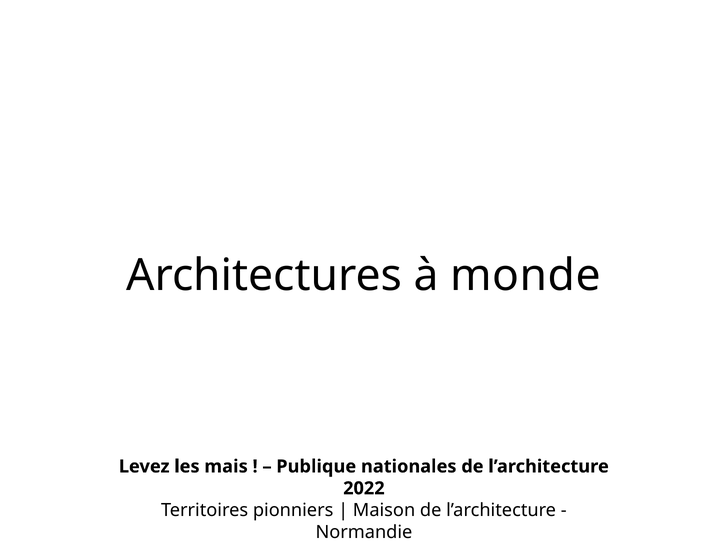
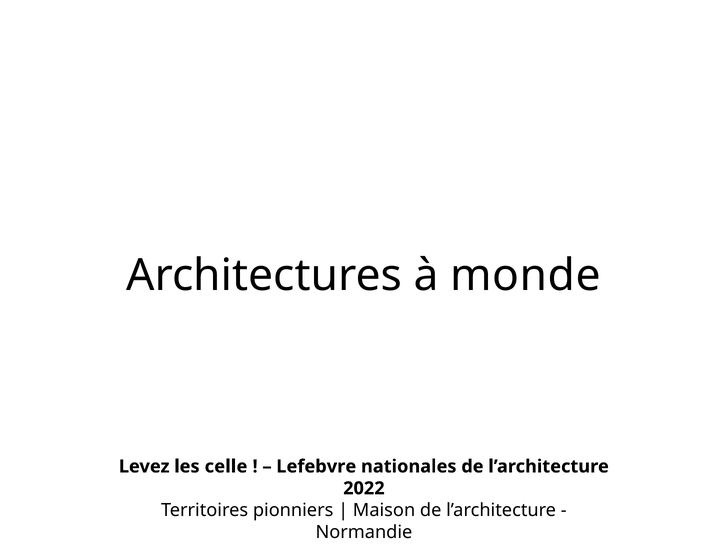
mais: mais -> celle (226, 466)
Publique: Publique -> Lefebvre (316, 466)
